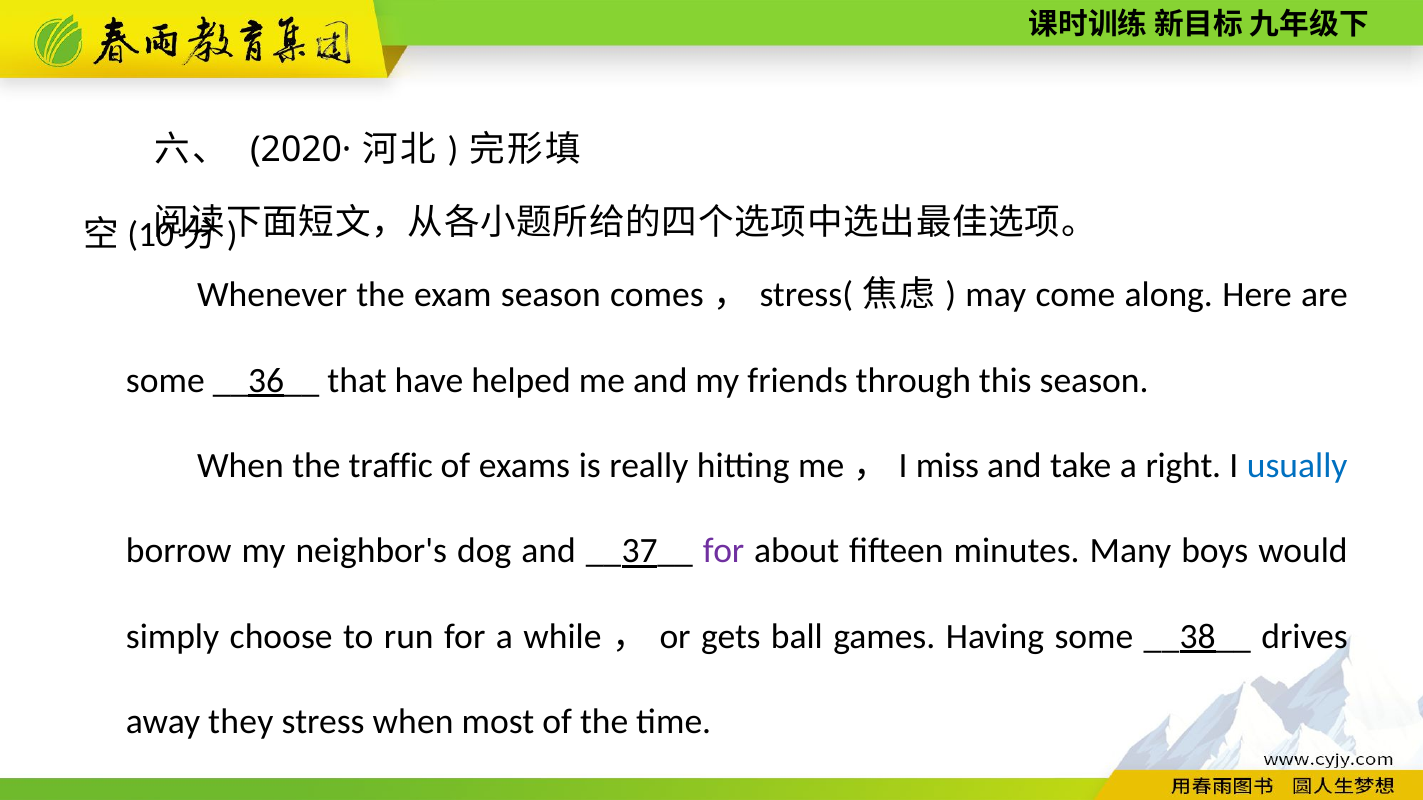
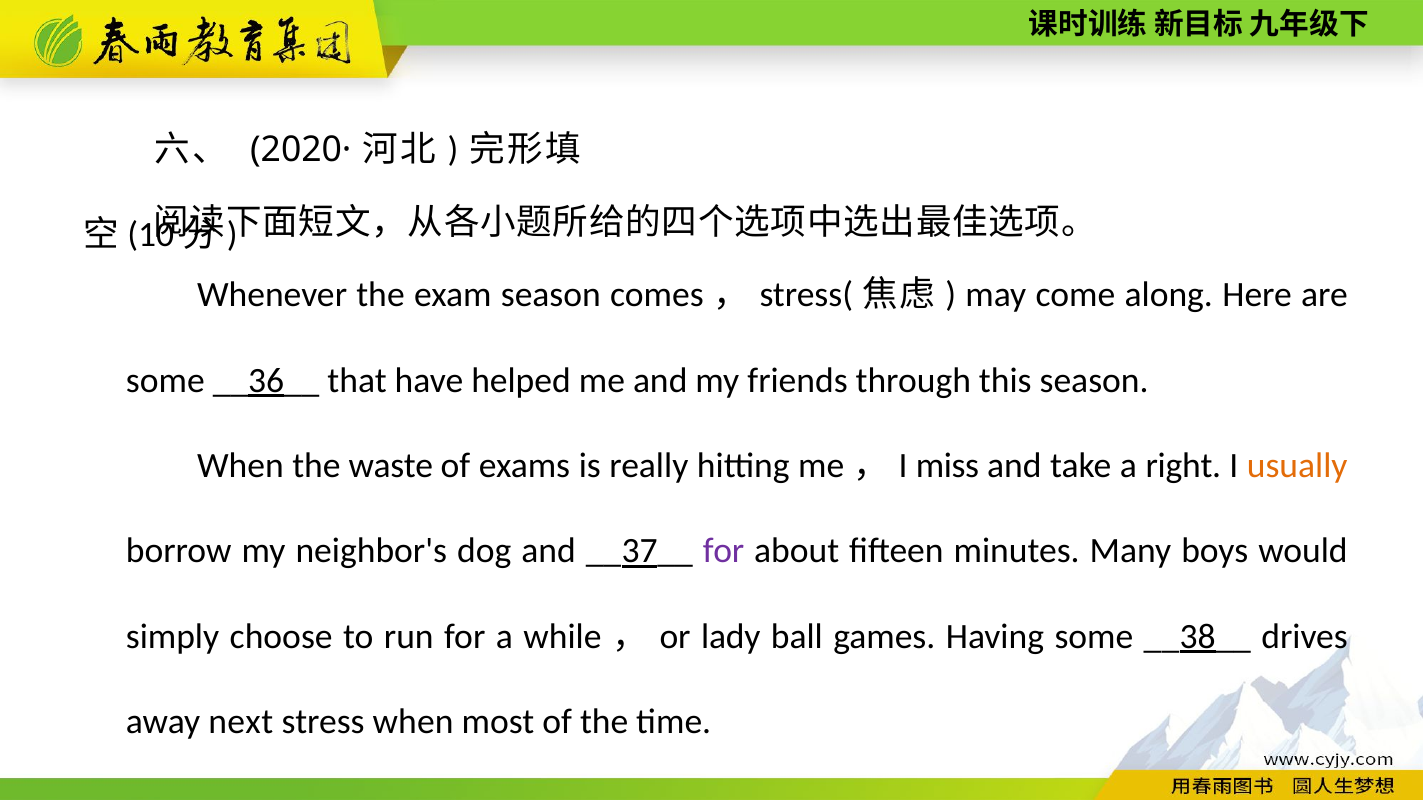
traffic: traffic -> waste (391, 466)
usually colour: blue -> orange (1297, 466)
gets: gets -> lady (731, 637)
they: they -> next (241, 722)
